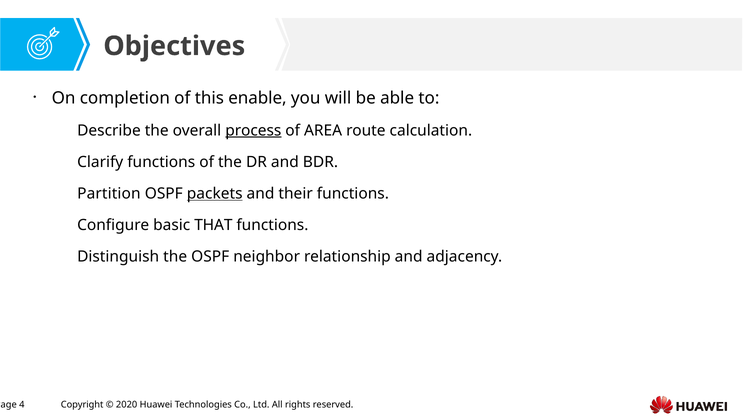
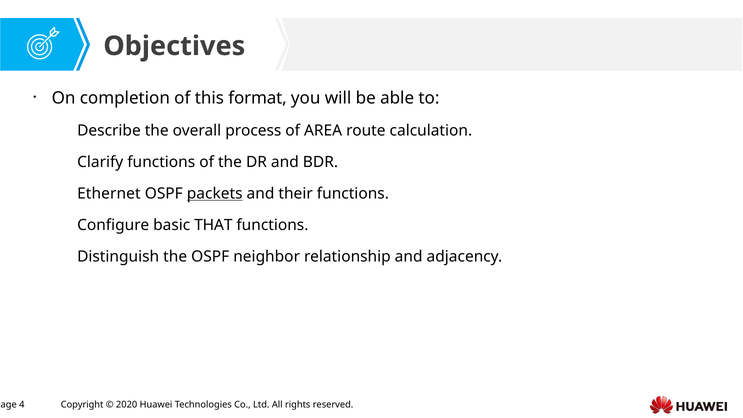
enable: enable -> format (258, 98)
process underline: present -> none (253, 130)
Partition: Partition -> Ethernet (109, 194)
